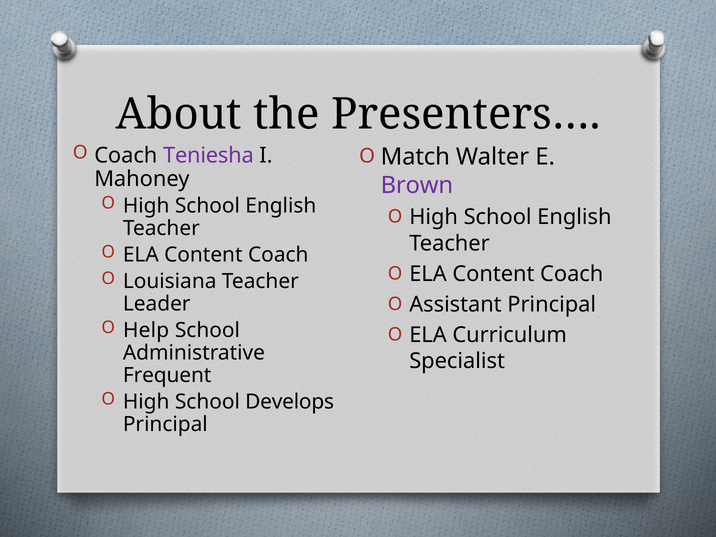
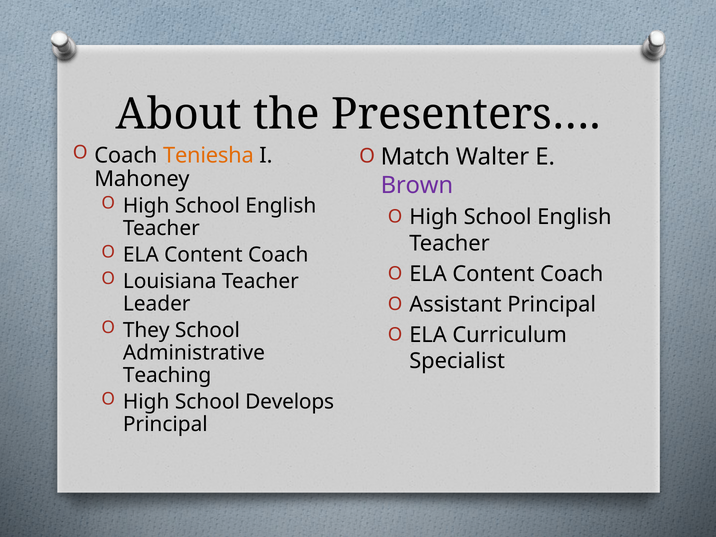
Teniesha colour: purple -> orange (208, 155)
Help: Help -> They (146, 330)
Frequent: Frequent -> Teaching (167, 376)
